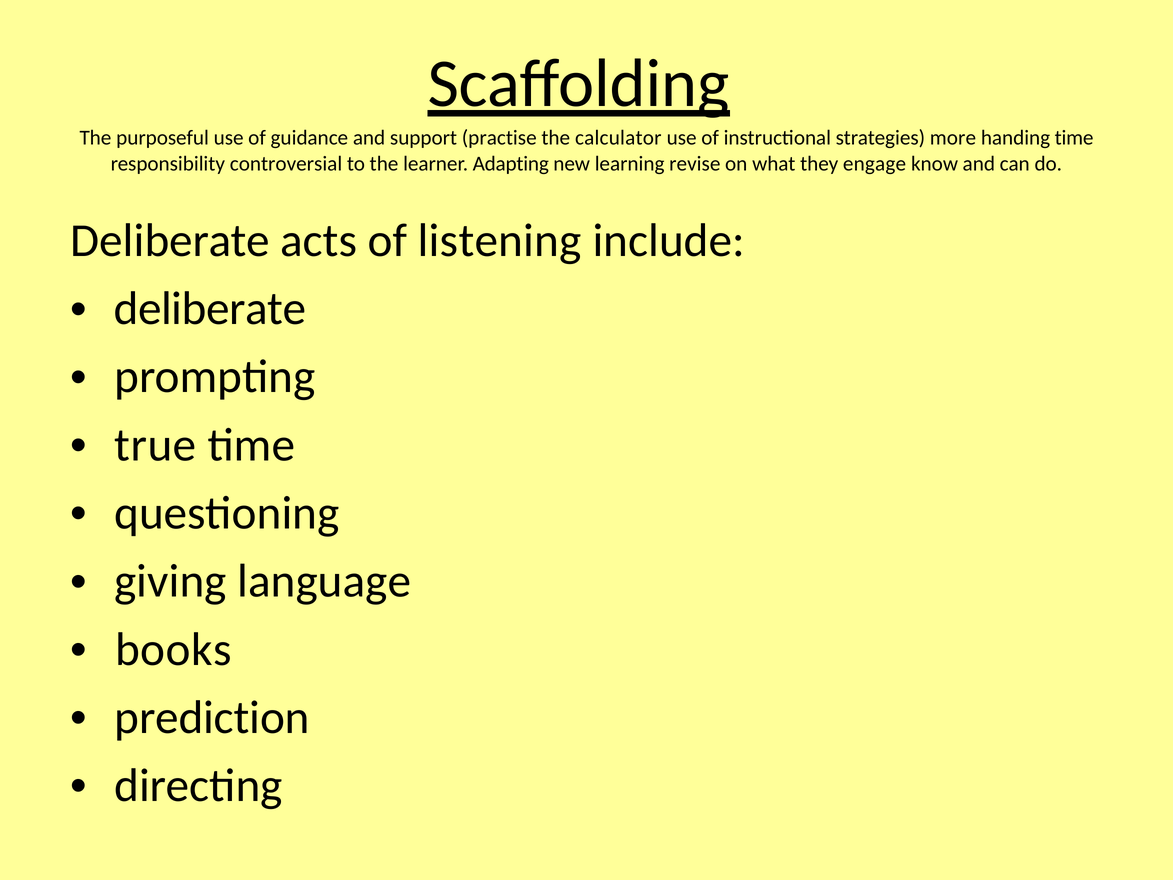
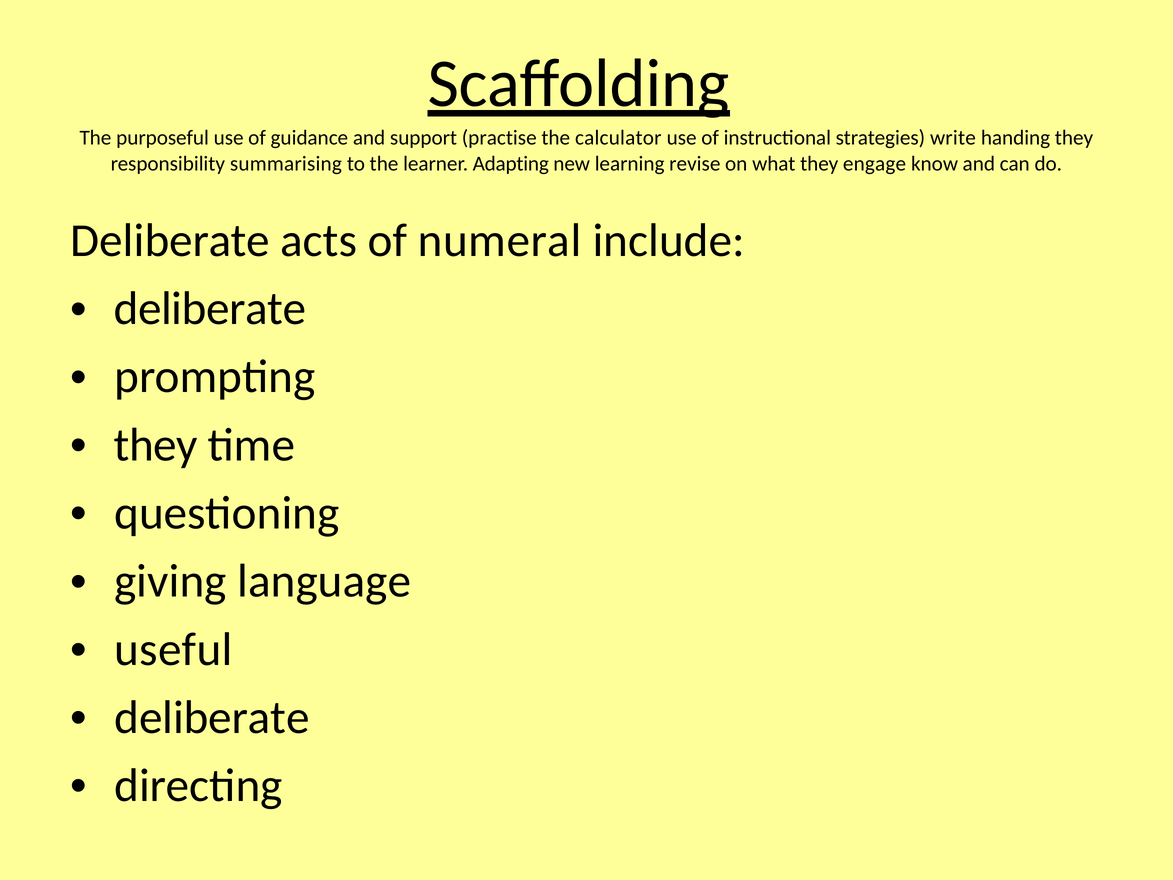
more: more -> write (953, 138)
handing time: time -> they (1074, 138)
controversial: controversial -> summarising (286, 164)
listening: listening -> numeral (500, 241)
true: true -> they (156, 445)
books: books -> useful (173, 649)
prediction: prediction -> deliberate (212, 717)
